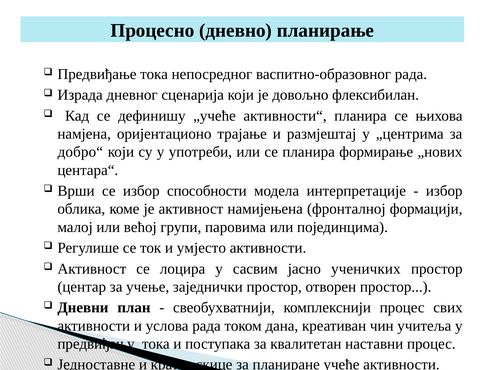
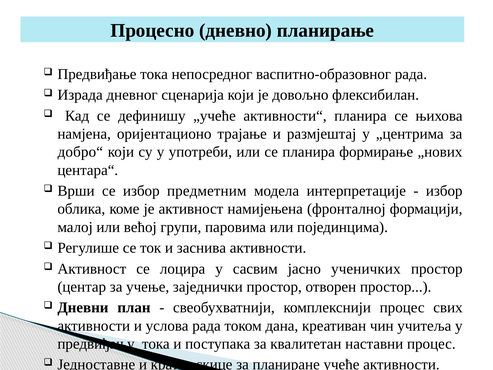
способности: способности -> предметним (207, 191)
умјесто: умјесто -> заснива (201, 248)
